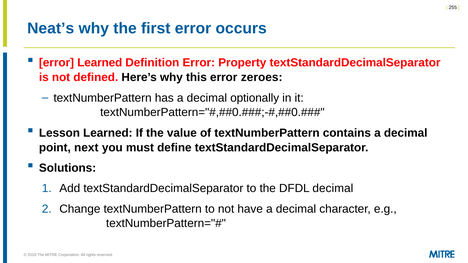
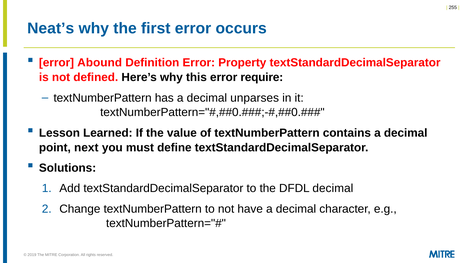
error Learned: Learned -> Abound (100, 63)
zeroes: zeroes -> require (262, 77)
optionally: optionally -> unparses (255, 98)
